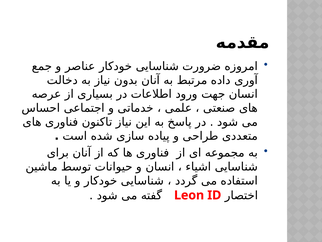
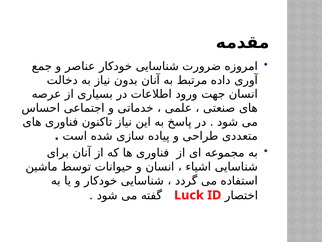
Leon: Leon -> Luck (189, 195)
